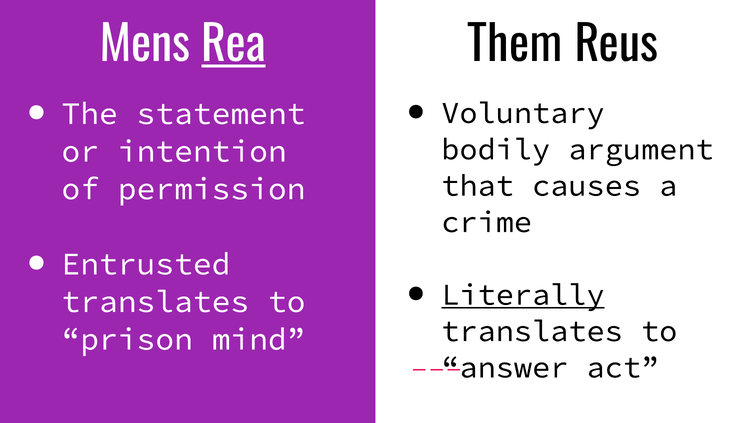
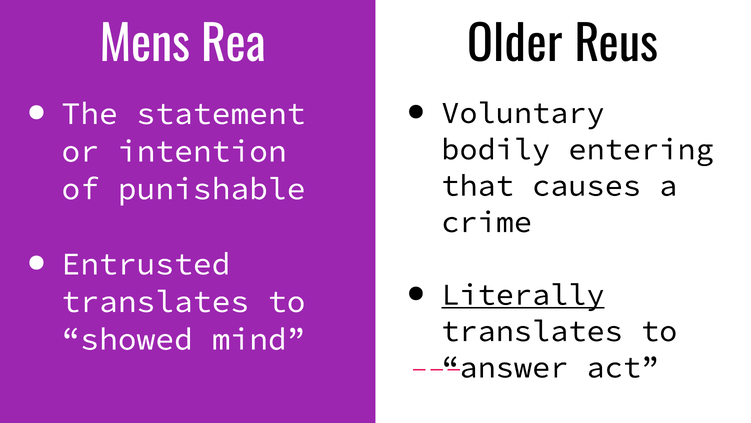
Rea underline: present -> none (233, 45)
Them: Them -> Older (515, 45)
argument: argument -> entering (641, 149)
permission: permission -> punishable (212, 189)
prison: prison -> showed (127, 339)
